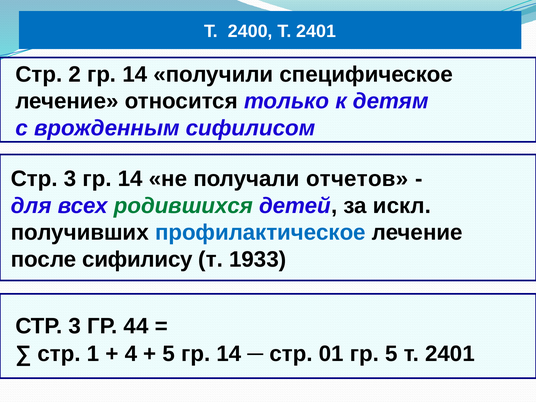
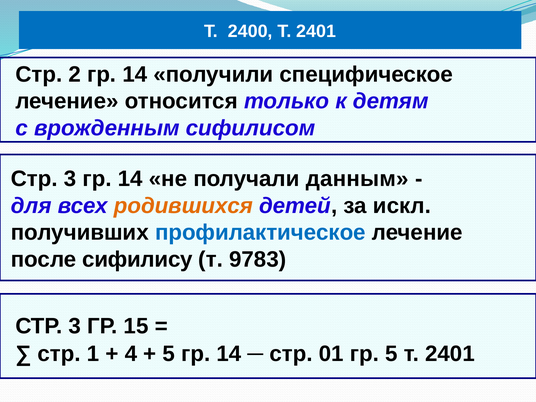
отчетов: отчетов -> данным (357, 179)
родившихся colour: green -> orange (183, 206)
1933: 1933 -> 9783 (258, 259)
44: 44 -> 15 (136, 326)
